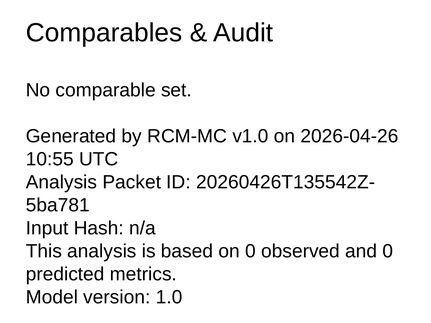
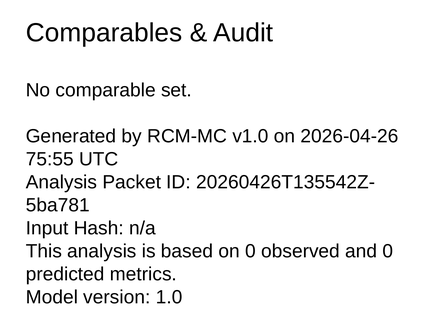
10:55: 10:55 -> 75:55 (50, 159)
